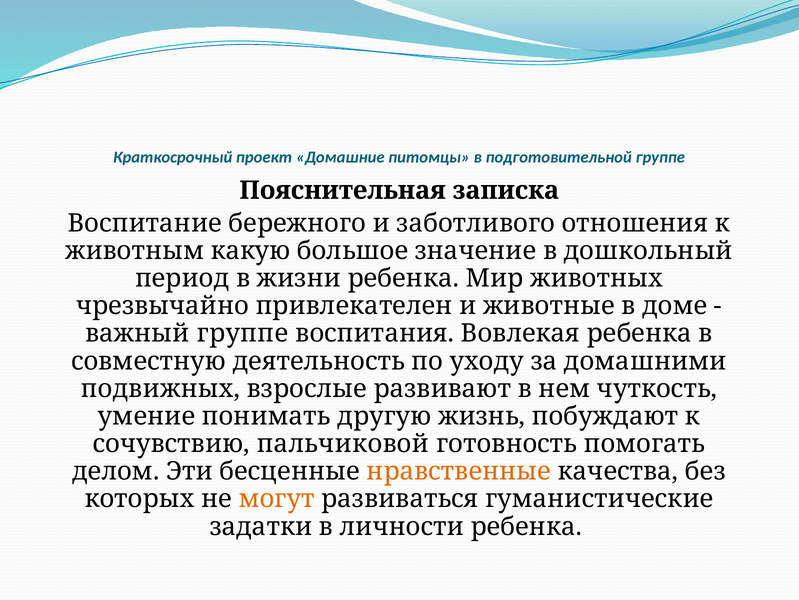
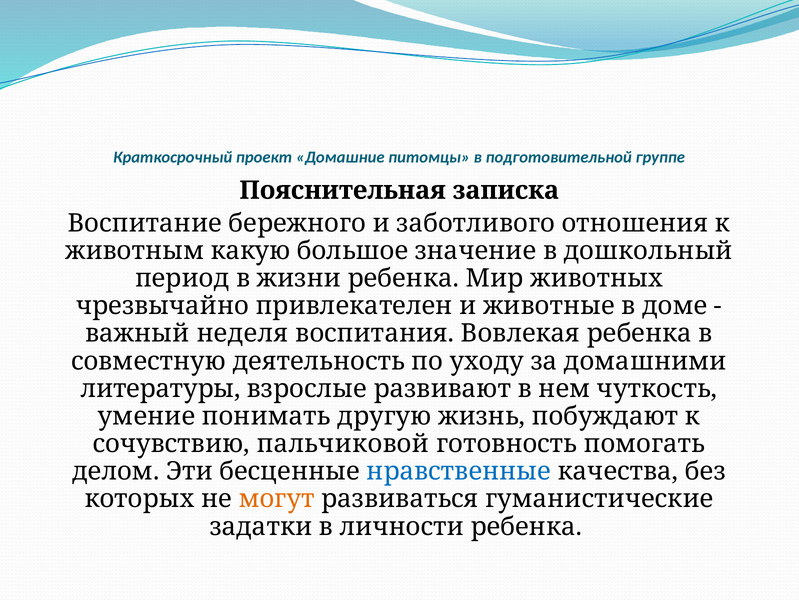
важный группе: группе -> неделя (242, 333)
подвижных: подвижных -> литературы (161, 388)
нравственные colour: orange -> blue (459, 471)
